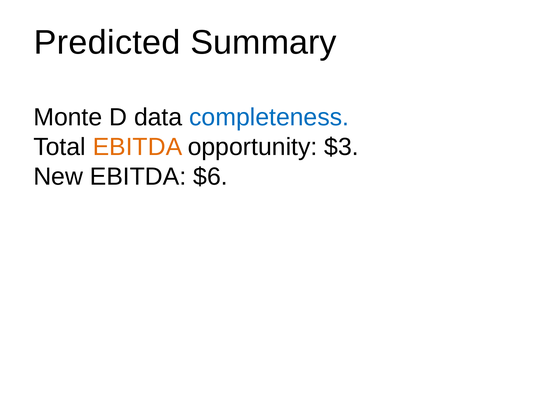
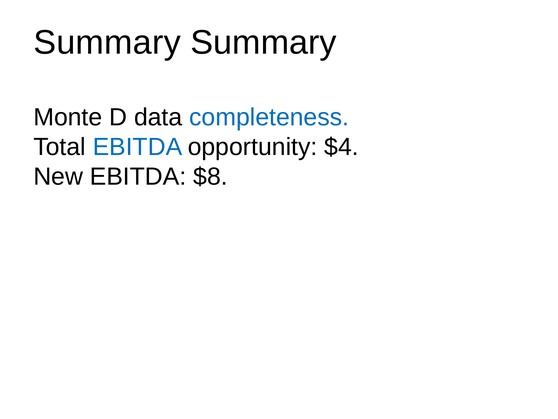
Predicted: Predicted -> Summary (107, 42)
EBITDA colour: orange -> blue (137, 147)
$3: $3 -> $4 (341, 147)
$6: $6 -> $8 (211, 177)
